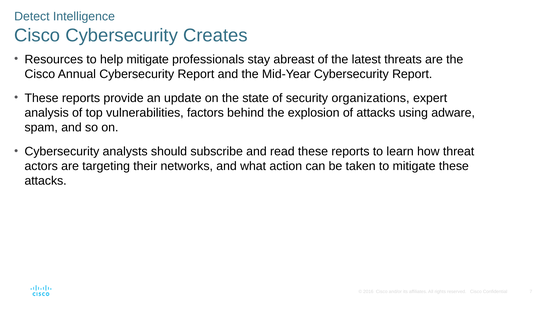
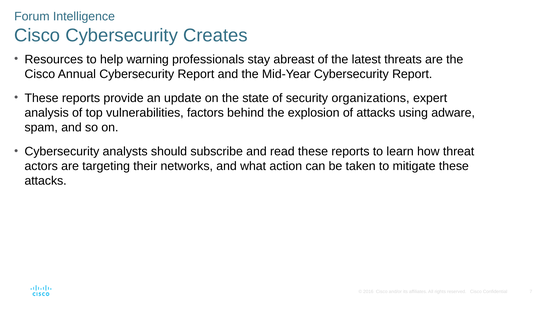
Detect: Detect -> Forum (32, 17)
help mitigate: mitigate -> warning (148, 59)
